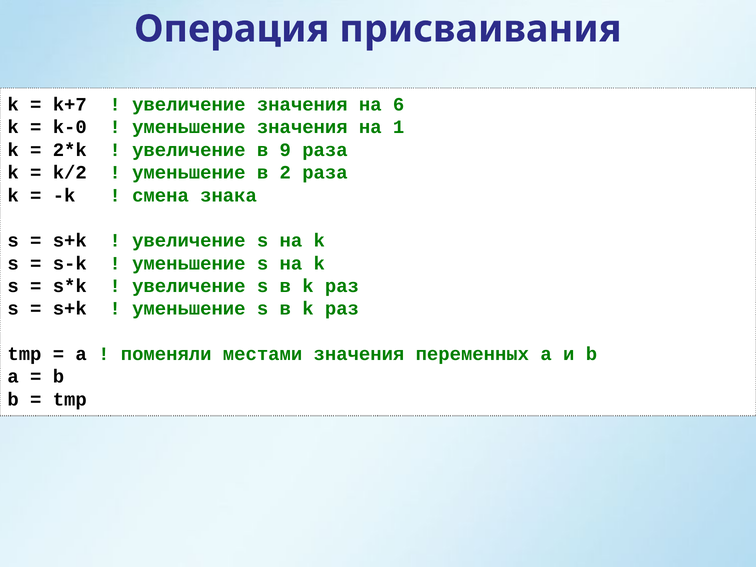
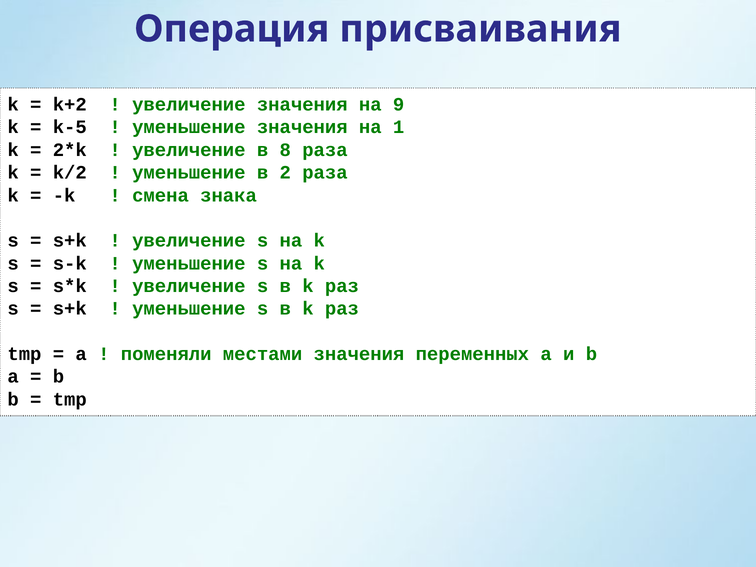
k+7: k+7 -> k+2 (70, 105)
6: 6 -> 9 (399, 105)
k-0: k-0 -> k-5 (70, 127)
9: 9 -> 8 (285, 150)
